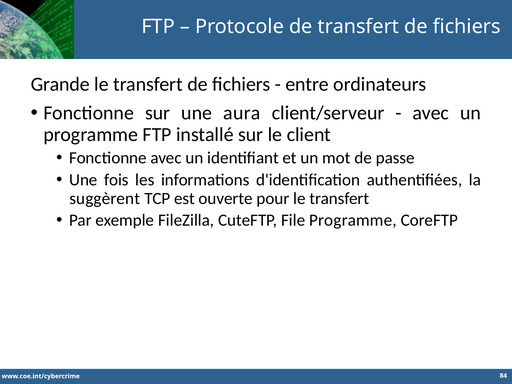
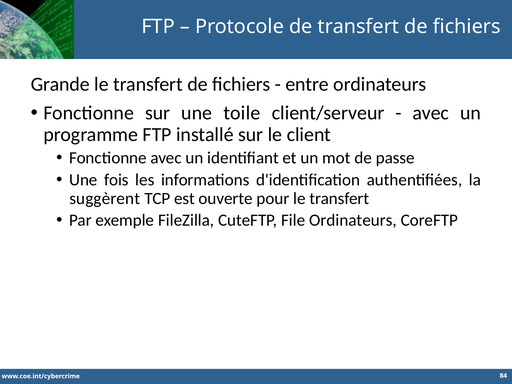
aura: aura -> toile (242, 113)
File Programme: Programme -> Ordinateurs (353, 220)
